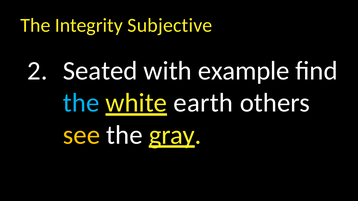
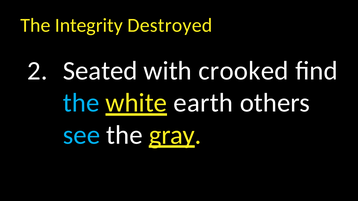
Subjective: Subjective -> Destroyed (170, 25)
example: example -> crooked (243, 71)
see colour: yellow -> light blue (82, 135)
